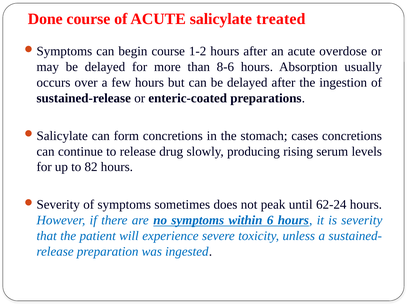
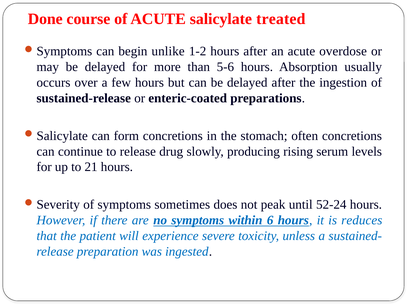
begin course: course -> unlike (168, 51)
8-6: 8-6 -> 5-6 (225, 67)
cases: cases -> often (305, 136)
82: 82 -> 21 (91, 167)
62-24: 62-24 -> 52-24 (331, 205)
severity: severity -> reduces (362, 220)
